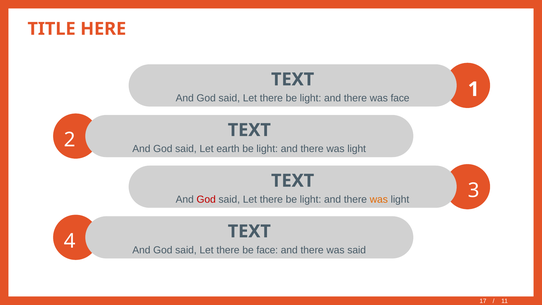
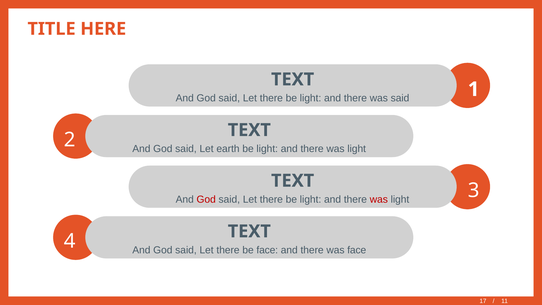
was face: face -> said (400, 98)
was colour: orange -> red (379, 199)
was said: said -> face (357, 250)
